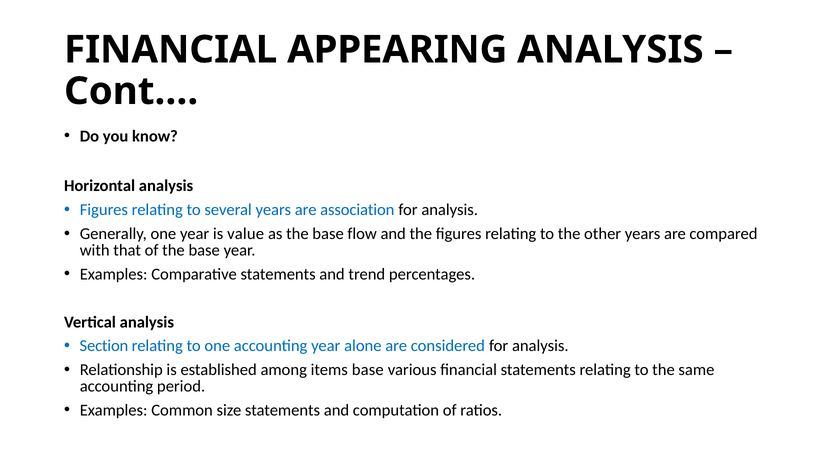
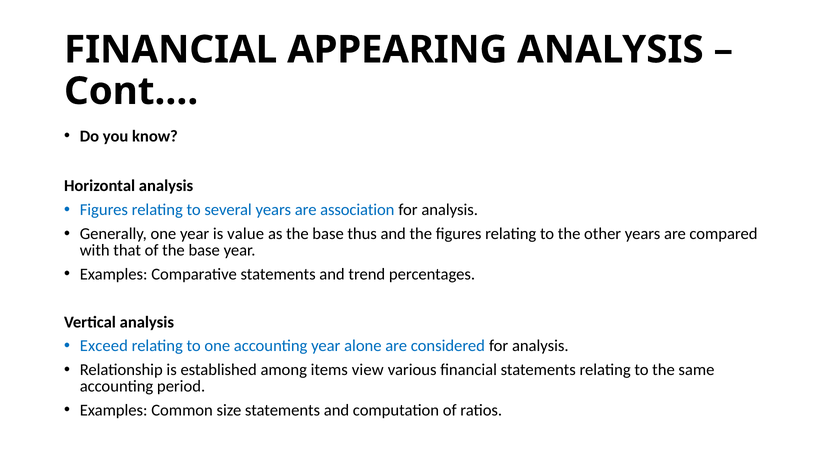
flow: flow -> thus (362, 234)
Section: Section -> Exceed (104, 346)
items base: base -> view (368, 370)
